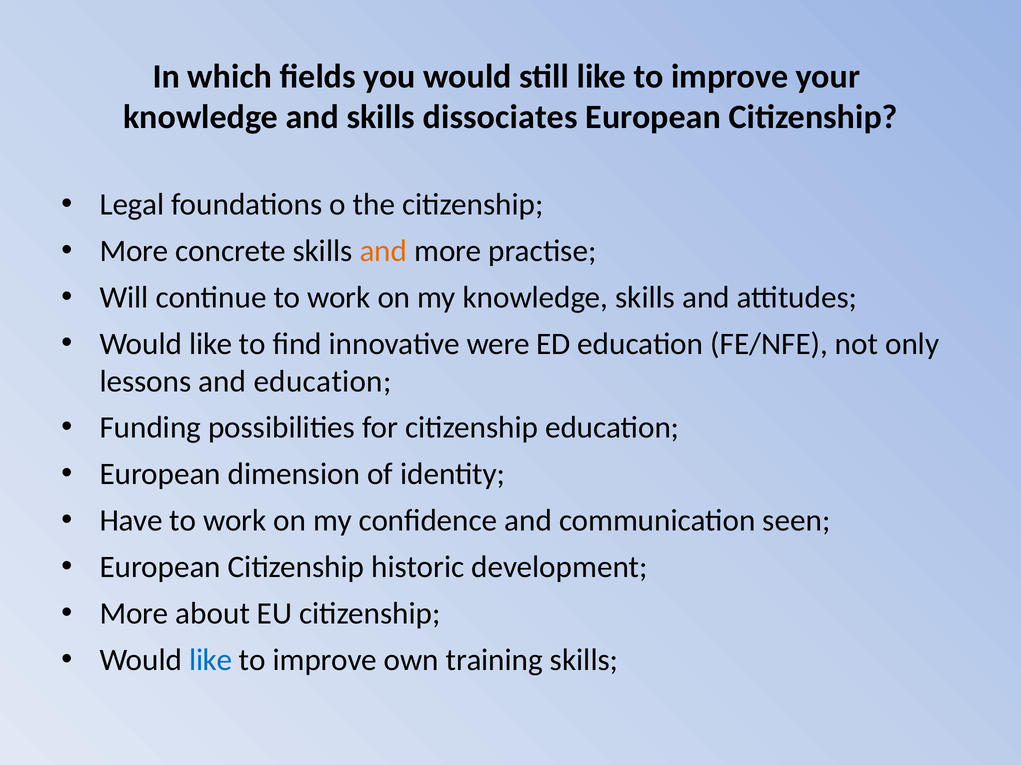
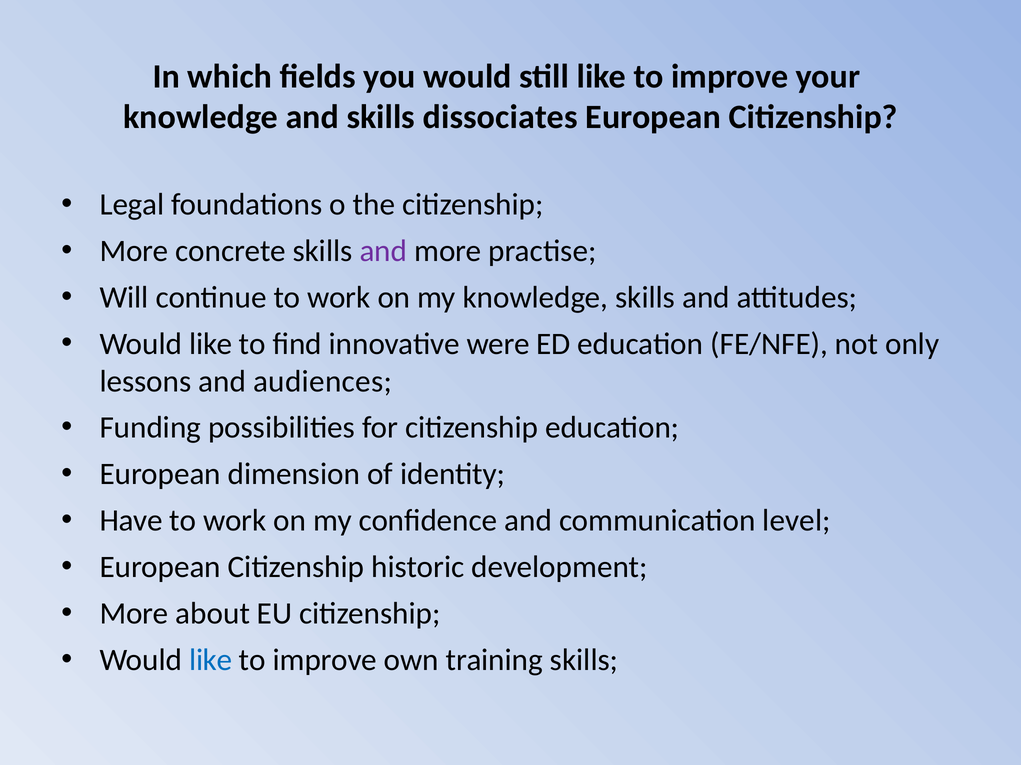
and colour: orange -> purple (383, 251)
and education: education -> audiences (323, 382)
seen: seen -> level (797, 521)
